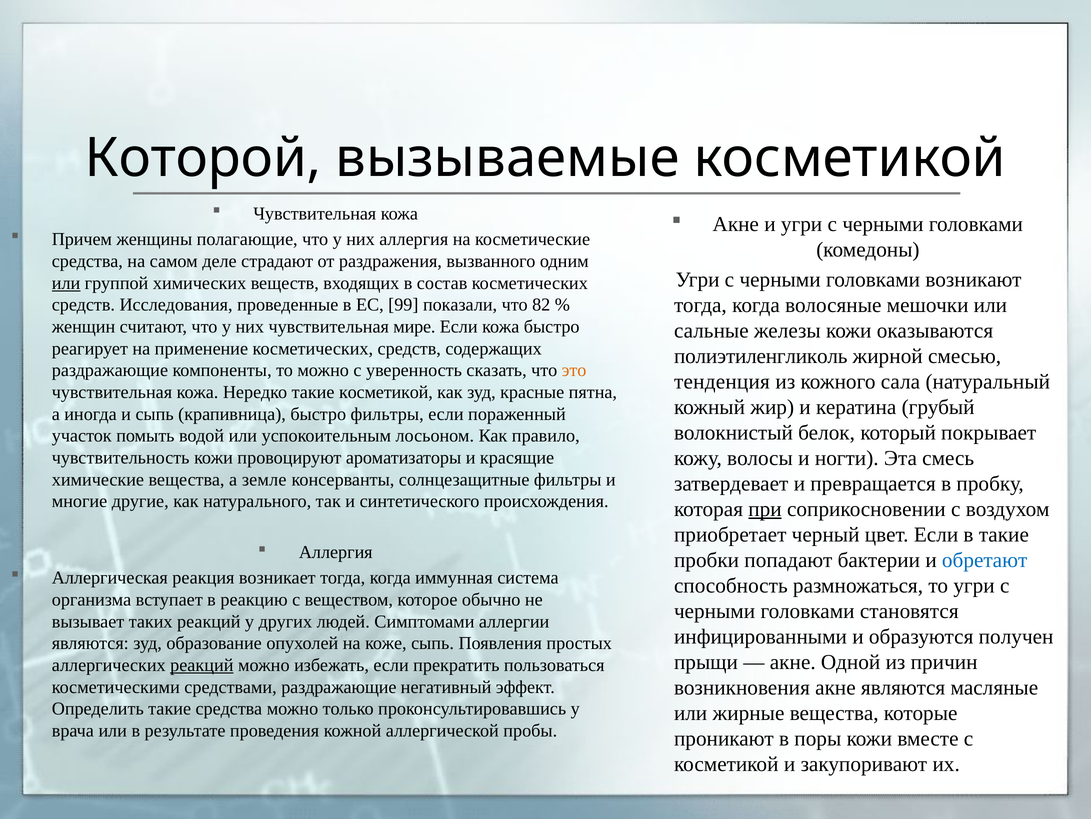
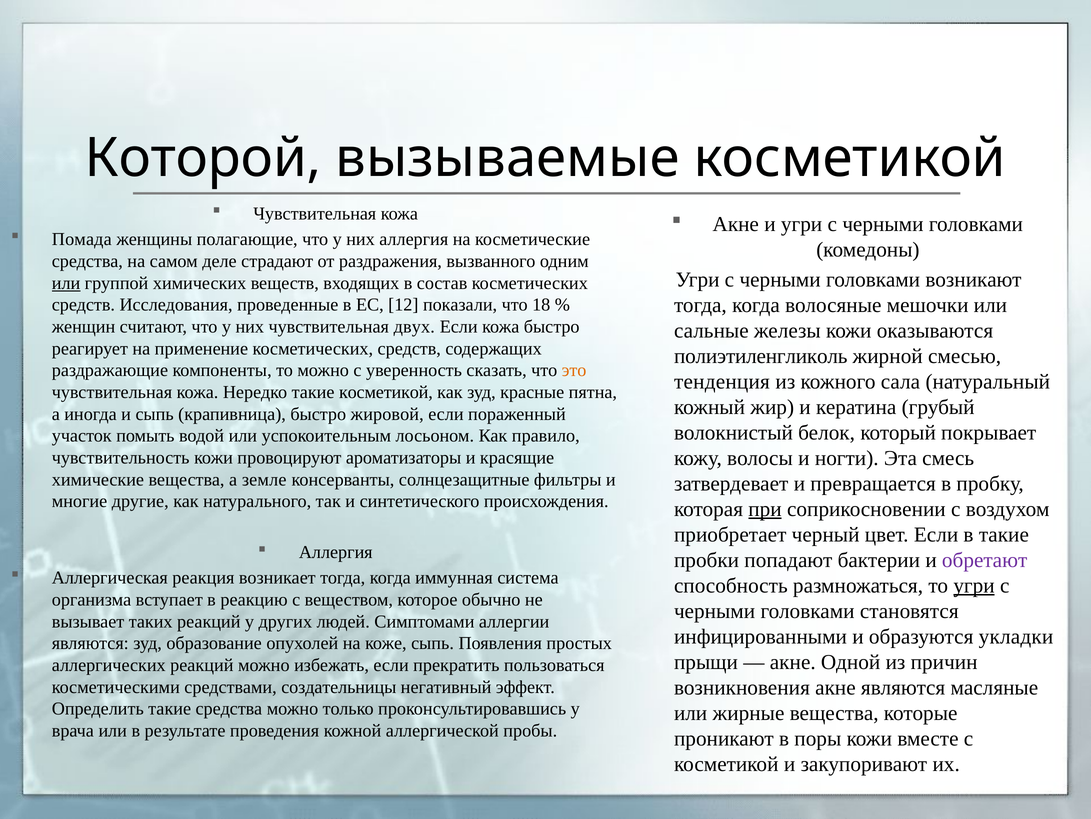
Причем: Причем -> Помада (82, 239)
99: 99 -> 12 (403, 305)
82: 82 -> 18 (541, 305)
мире: мире -> двух (414, 326)
быстро фильтры: фильтры -> жировой (387, 414)
обретают colour: blue -> purple (985, 560)
угри underline: none -> present (974, 585)
получен: получен -> укладки (1016, 636)
реакций underline: present -> none (202, 665)
средствами раздражающие: раздражающие -> создательницы (339, 686)
